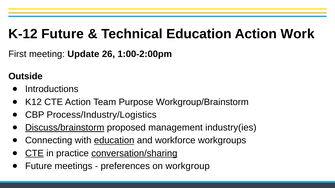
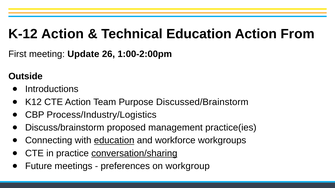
K-12 Future: Future -> Action (63, 34)
Work: Work -> From (298, 34)
Workgroup/Brainstorm: Workgroup/Brainstorm -> Discussed/Brainstorm (202, 102)
Discuss/brainstorm underline: present -> none (65, 128)
industry(ies: industry(ies -> practice(ies (231, 128)
CTE underline: present -> none (34, 154)
